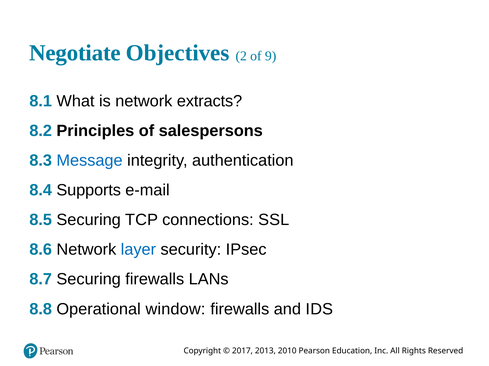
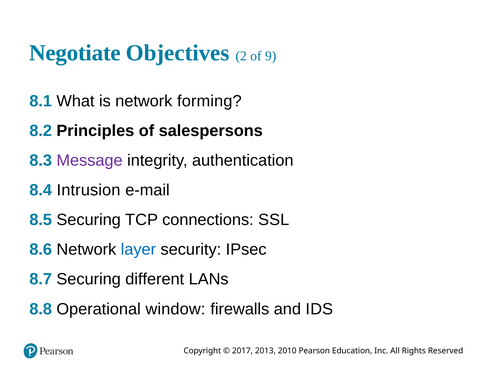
extracts: extracts -> forming (209, 101)
Message colour: blue -> purple (90, 161)
Supports: Supports -> Intrusion (89, 191)
Securing firewalls: firewalls -> different (155, 280)
